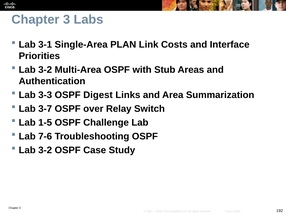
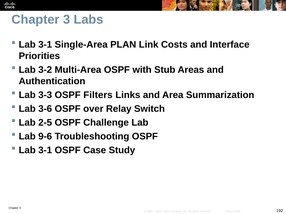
Digest: Digest -> Filters (98, 95)
3-7: 3-7 -> 3-6 (45, 109)
1-5: 1-5 -> 2-5 (45, 123)
7-6: 7-6 -> 9-6 (45, 137)
3-2: 3-2 -> 3-1 (45, 151)
